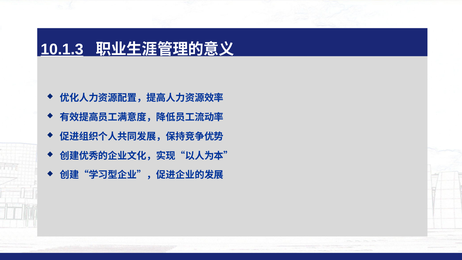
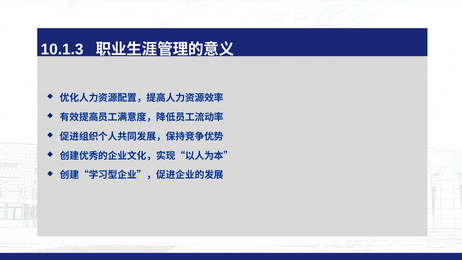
10.1.3 underline: present -> none (62, 49)
